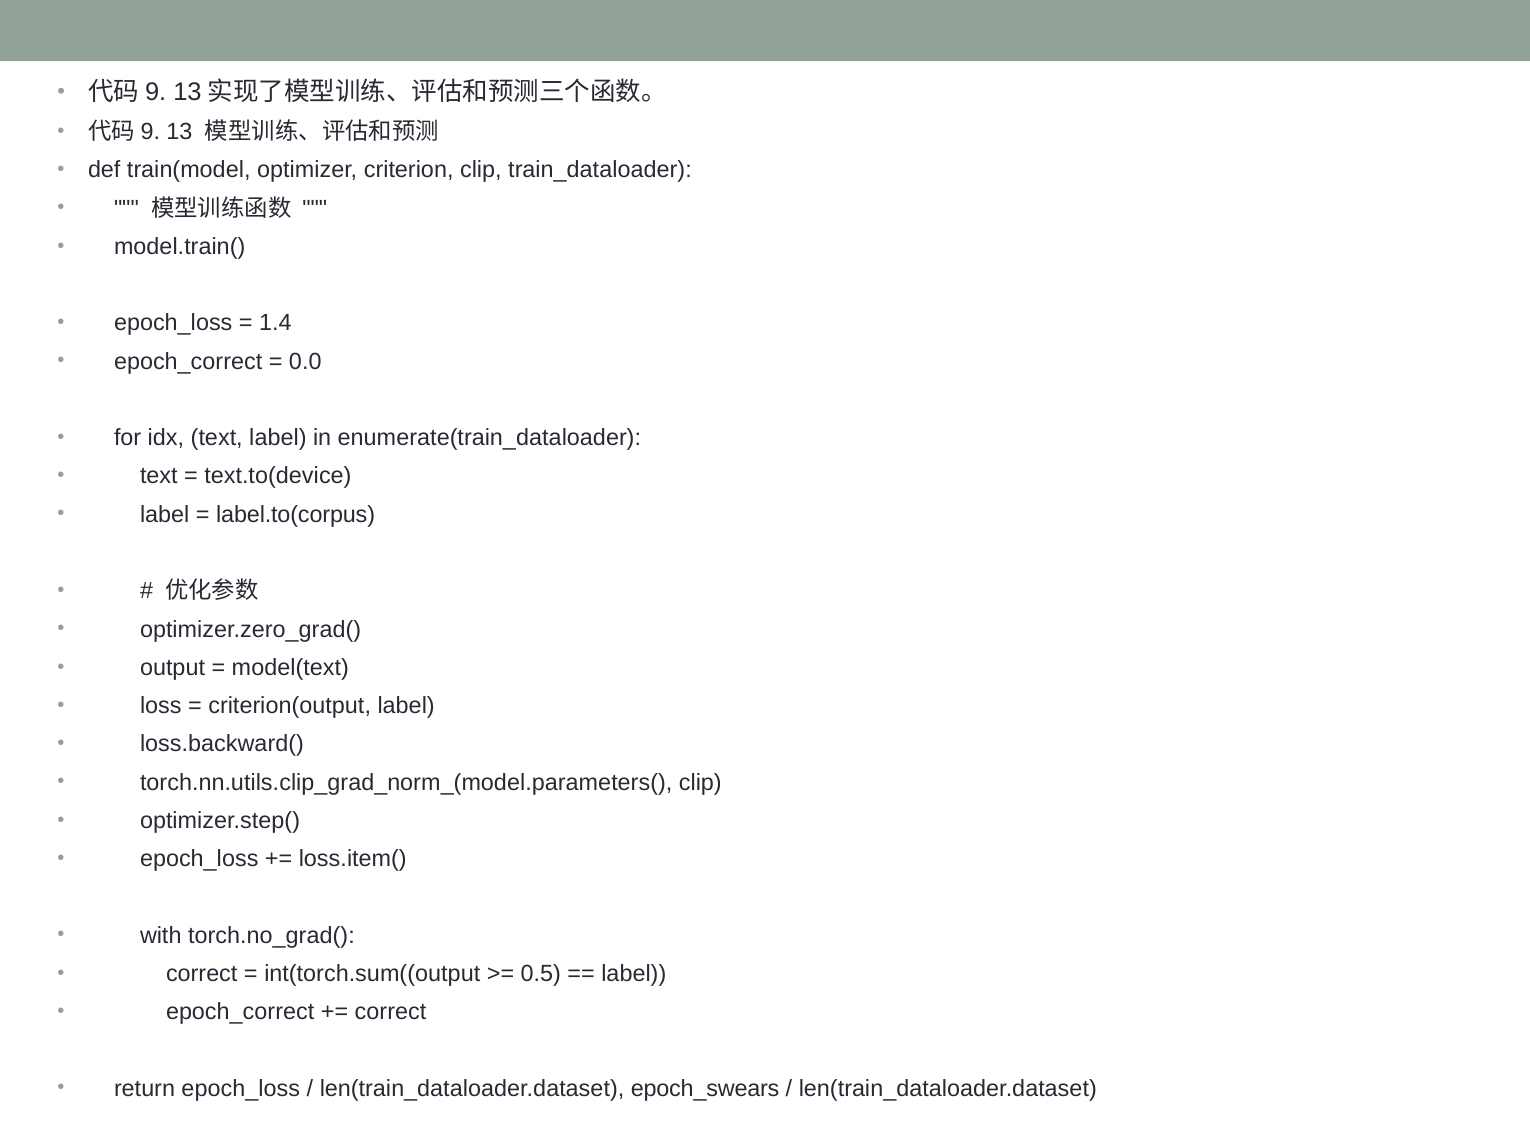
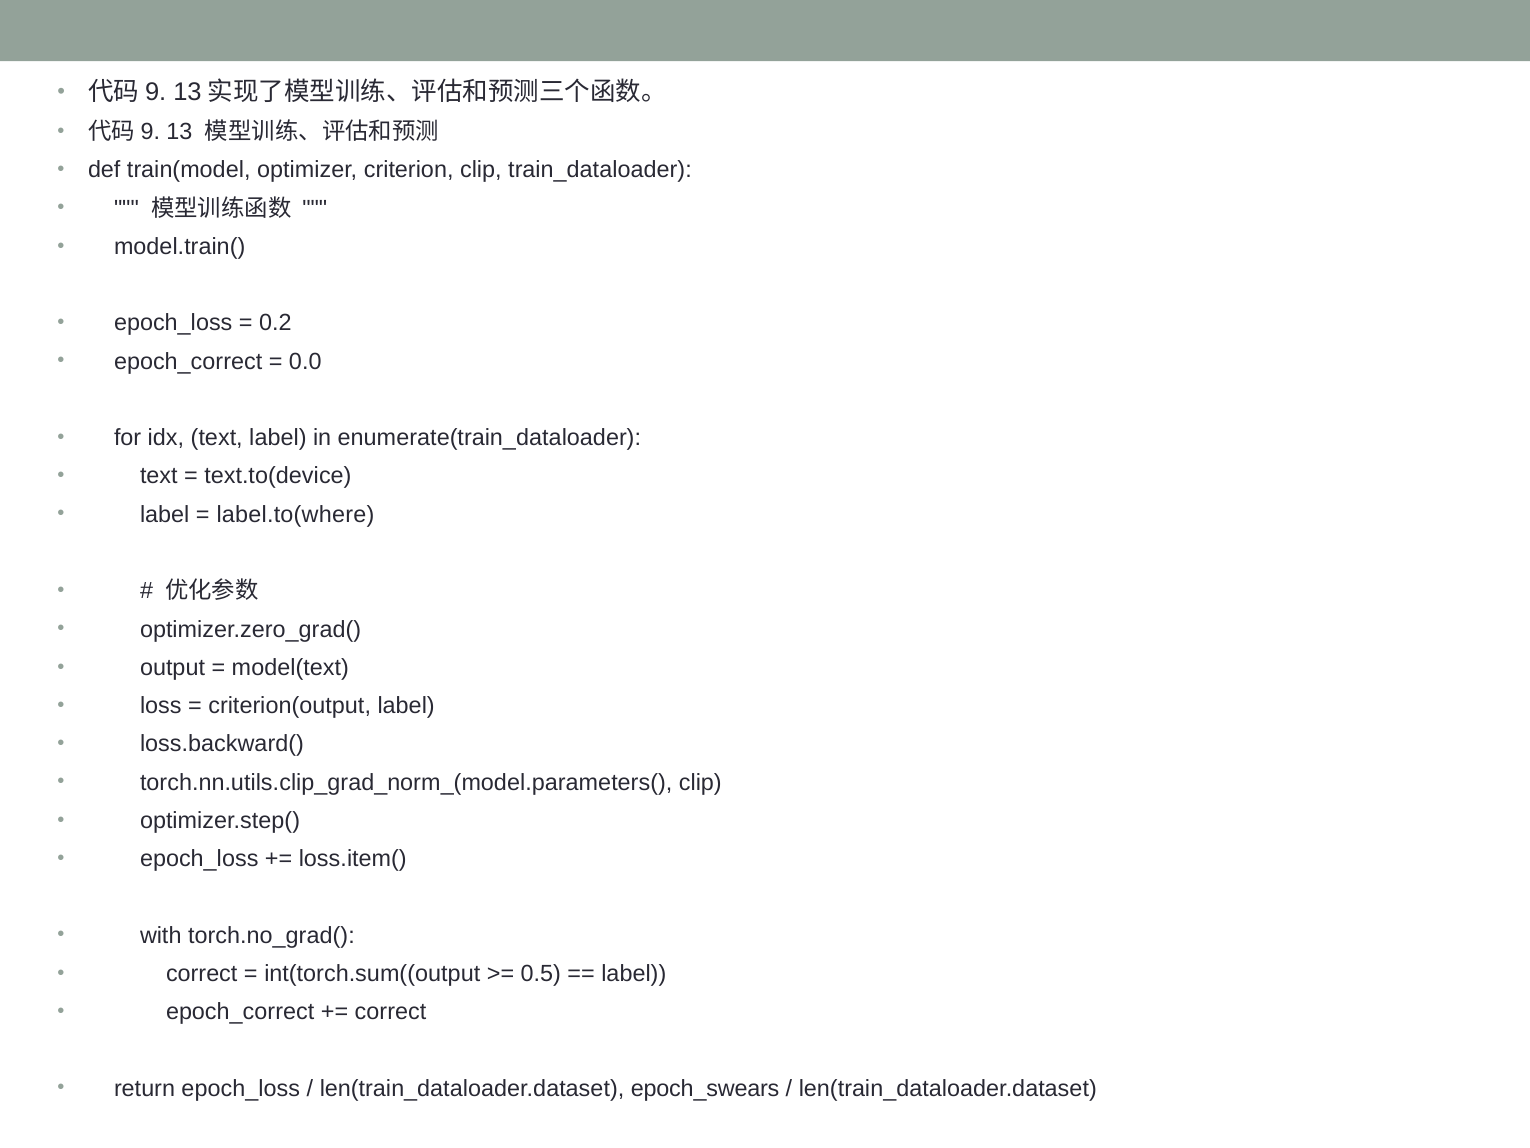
1.4: 1.4 -> 0.2 (275, 323)
label.to(corpus: label.to(corpus -> label.to(where (295, 514)
